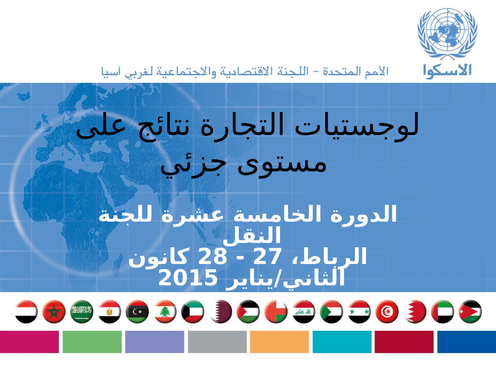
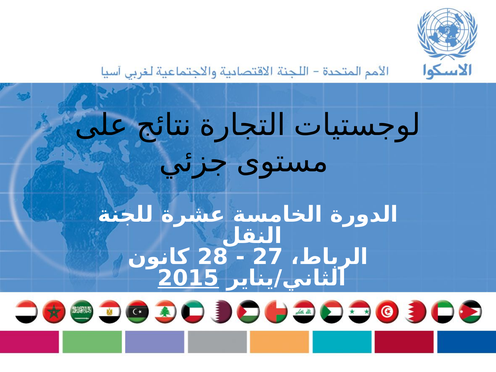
2015 underline: none -> present (188, 278)
